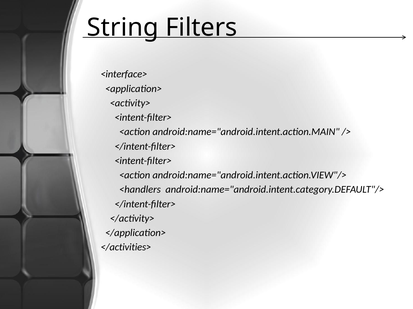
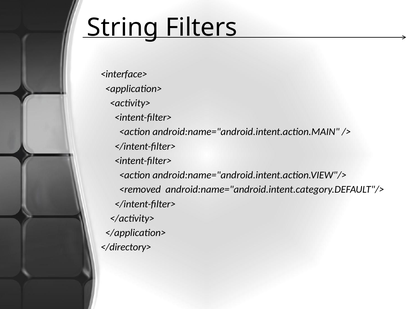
<handlers: <handlers -> <removed (140, 190)
</activities>: </activities> -> </directory> (126, 248)
